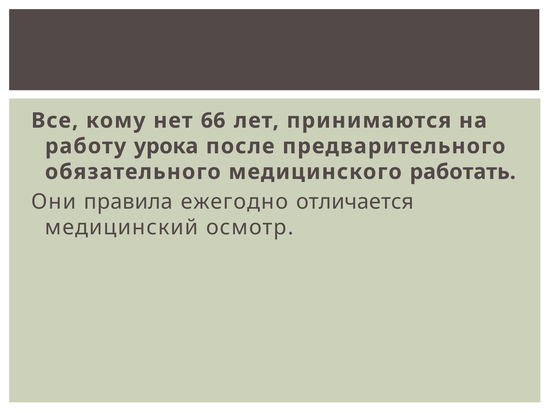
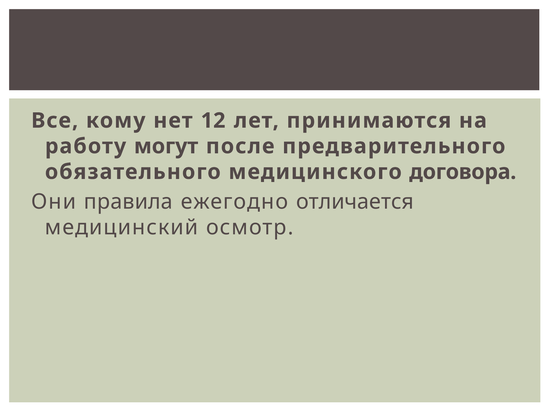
66: 66 -> 12 (213, 120)
урока: урока -> могут (166, 146)
работать: работать -> договора (463, 172)
